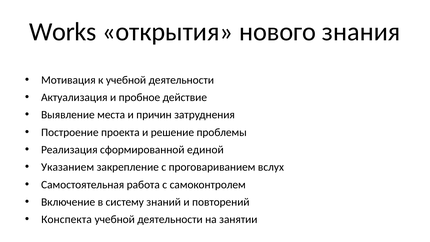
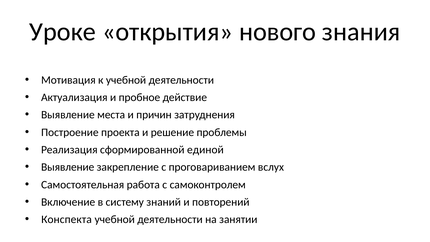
Works: Works -> Уроке (63, 32)
Указанием: Указанием -> Выявление (68, 167)
